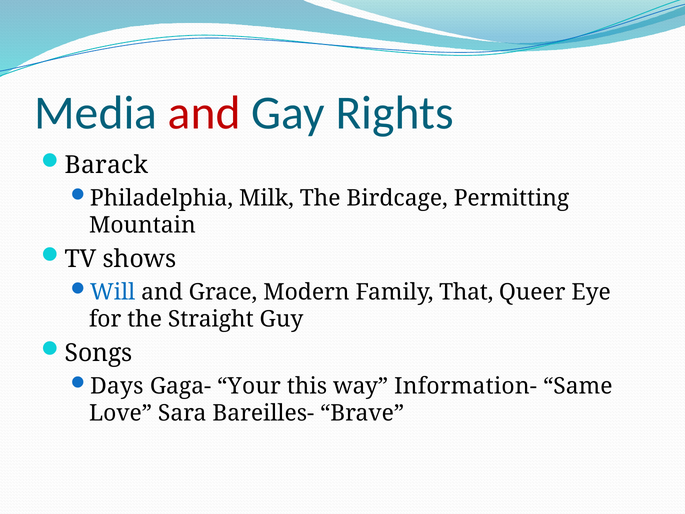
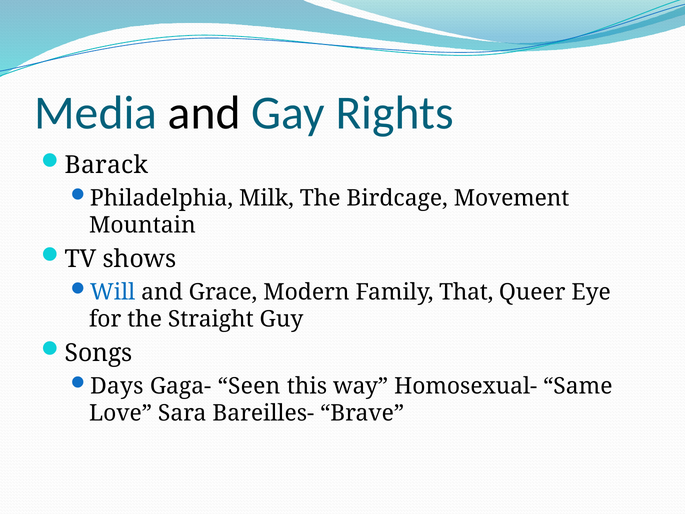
and colour: red -> black (204, 113)
Permitting: Permitting -> Movement (512, 198)
Your: Your -> Seen (249, 386)
Information-: Information- -> Homosexual- (466, 386)
